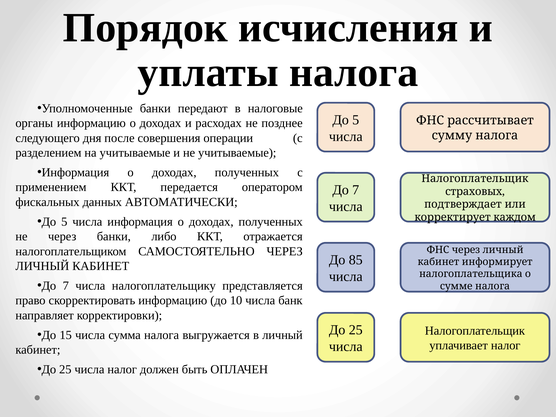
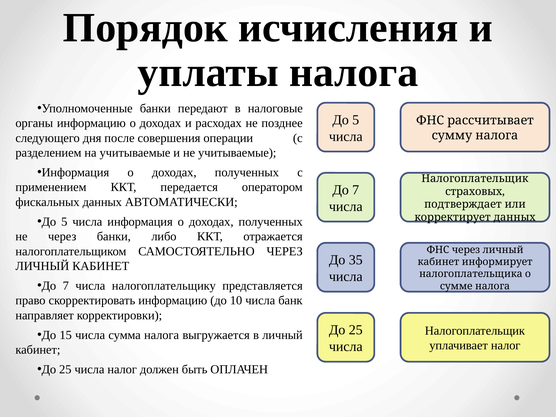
корректирует каждом: каждом -> данных (515, 217)
85: 85 -> 35 (356, 260)
